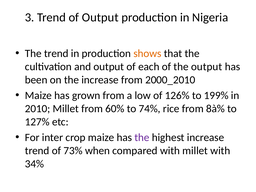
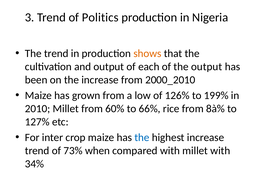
of Output: Output -> Politics (100, 17)
74%: 74% -> 66% (150, 109)
the colour: purple -> blue (142, 137)
